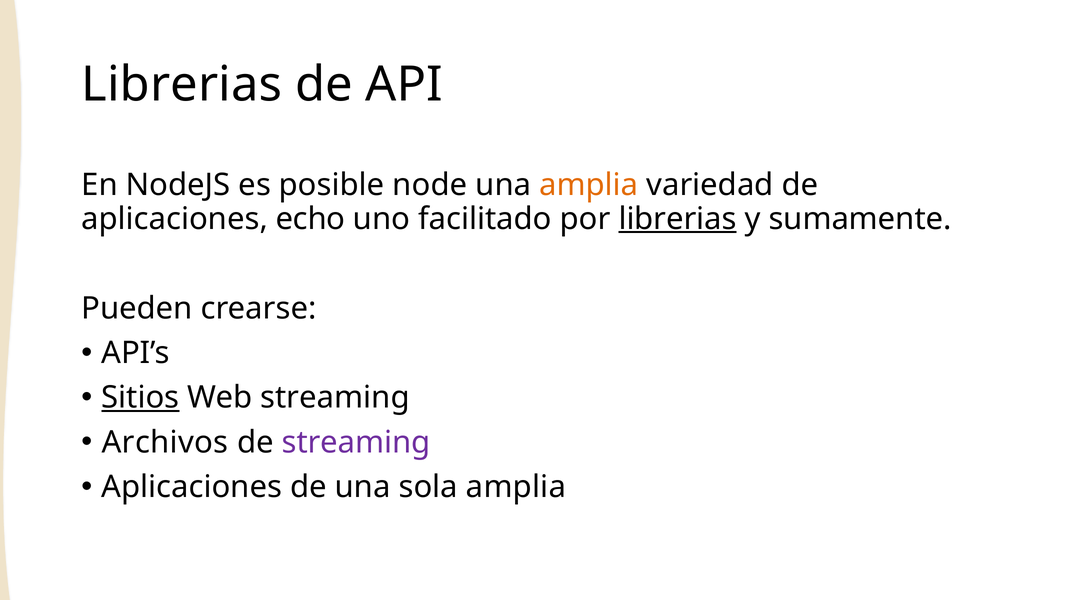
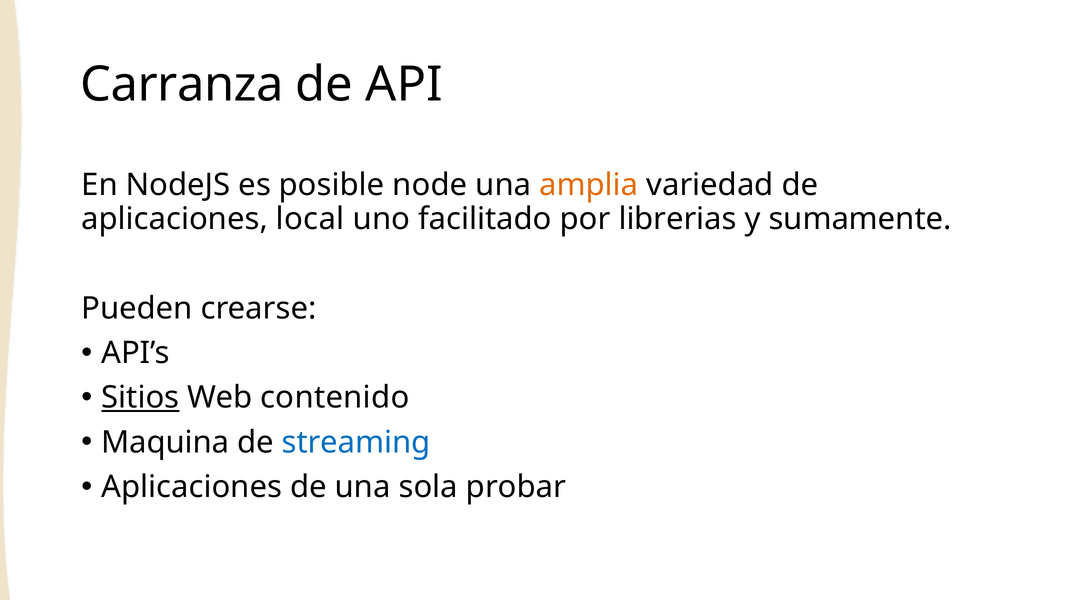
Librerias: Librerias -> Carranza (182, 85)
echo: echo -> local (310, 219)
librerias underline: present -> none (678, 219)
Web streaming: streaming -> contenido (335, 398)
Archivos: Archivos -> Maquina (165, 443)
streaming colour: purple -> blue (356, 443)
sola amplia: amplia -> probar (516, 487)
